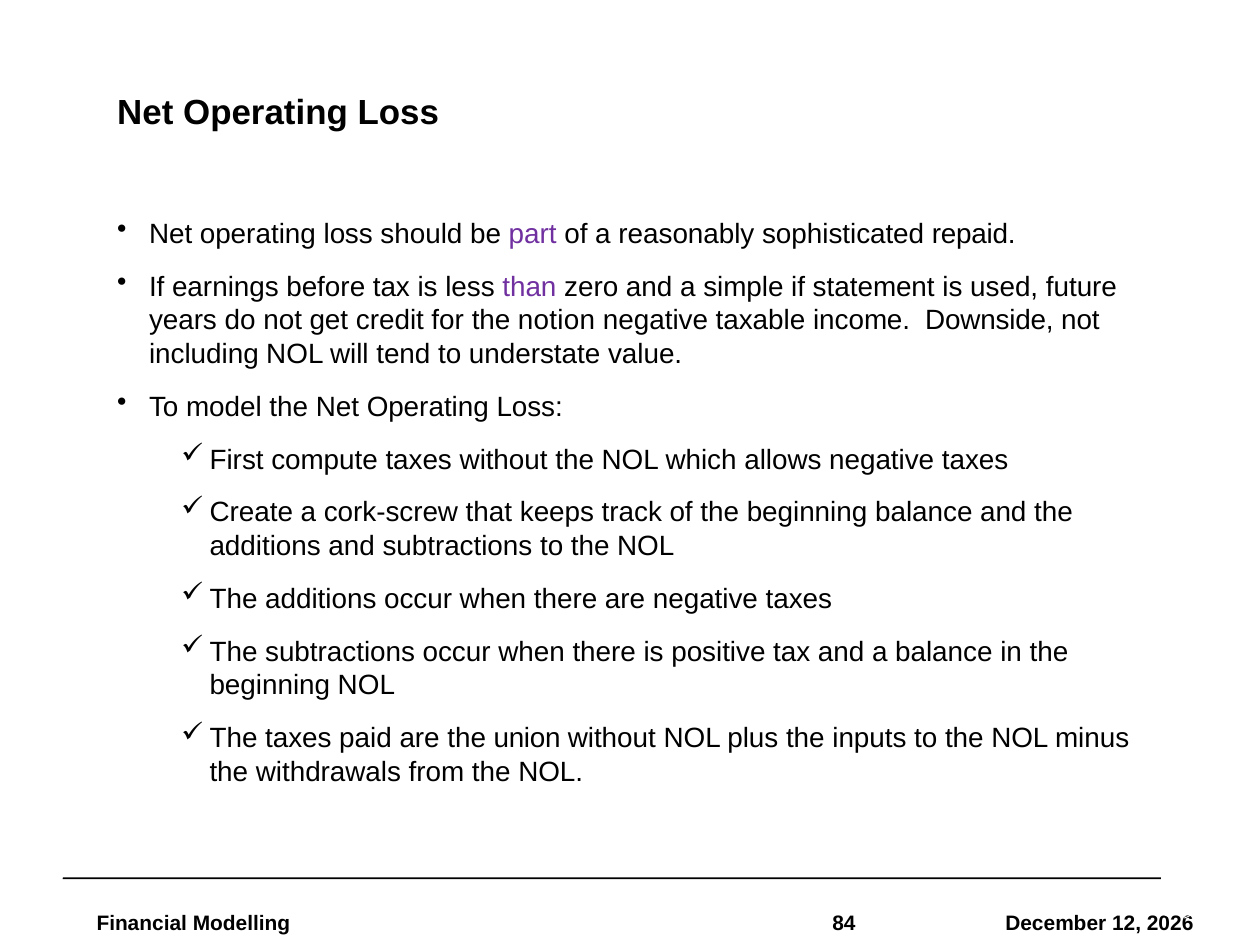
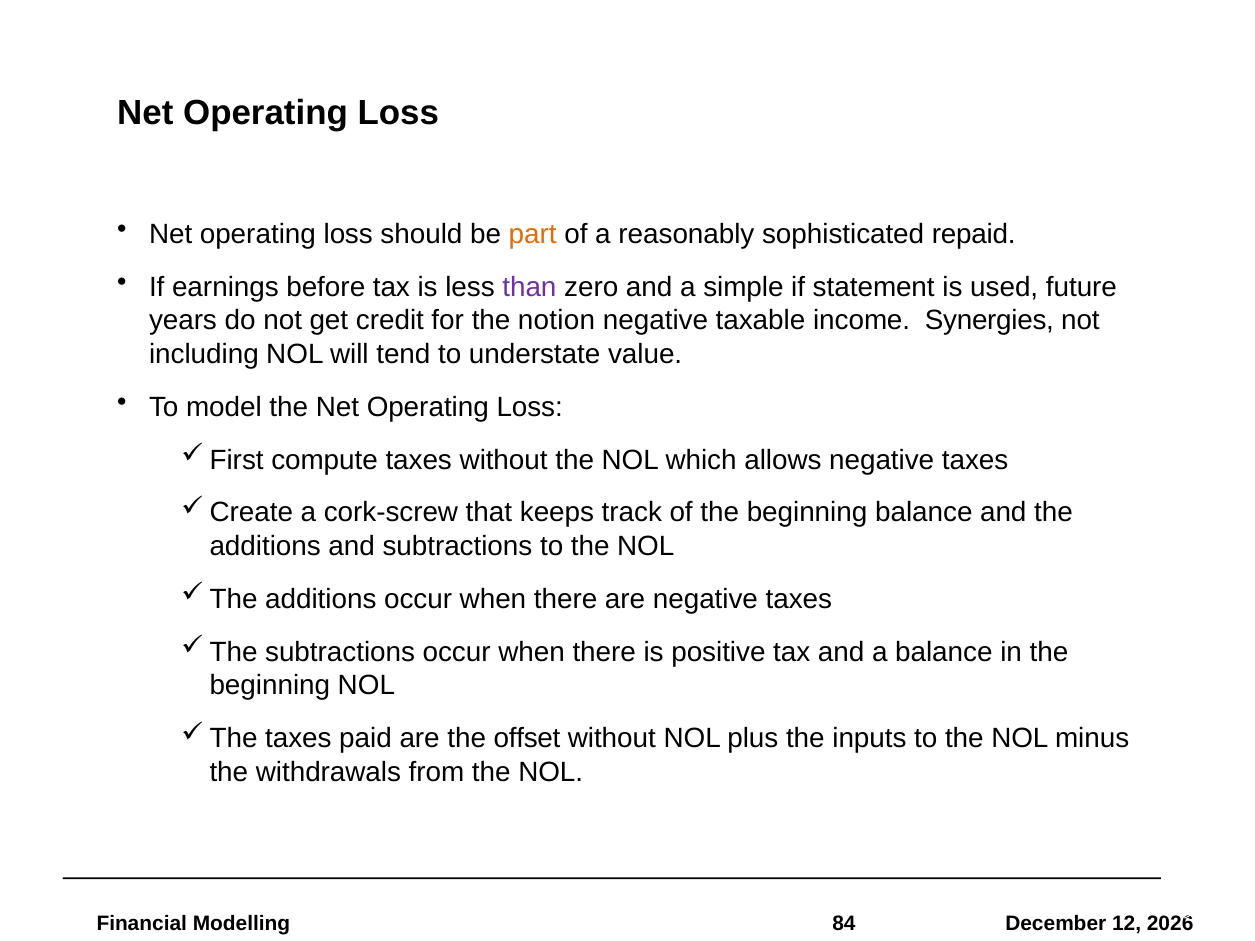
part colour: purple -> orange (533, 234)
Downside: Downside -> Synergies (989, 321)
union: union -> offset (527, 739)
